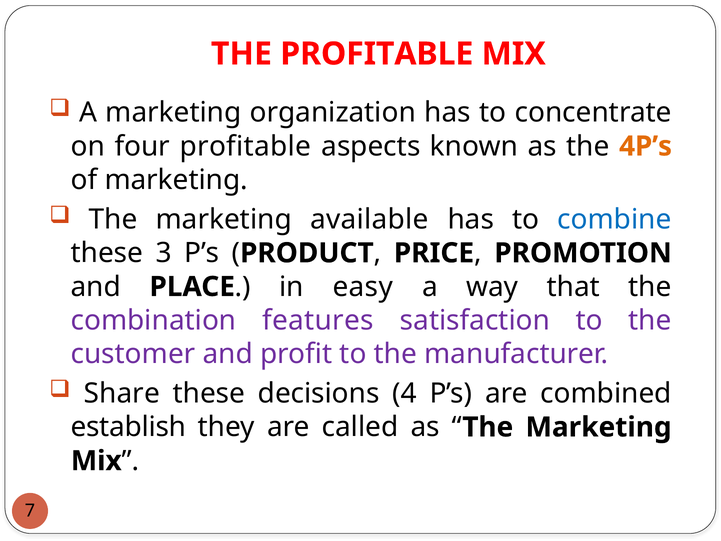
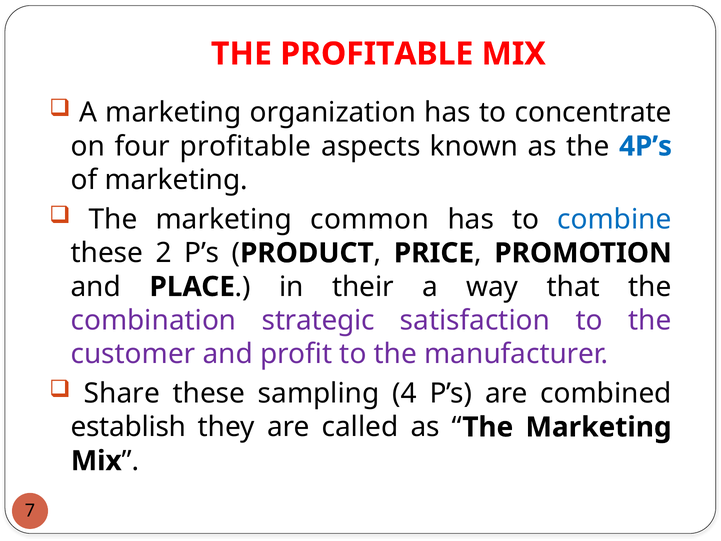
4P’s colour: orange -> blue (646, 146)
available: available -> common (370, 219)
3: 3 -> 2 (164, 253)
easy: easy -> their (363, 287)
features: features -> strategic (318, 320)
decisions: decisions -> sampling (319, 393)
